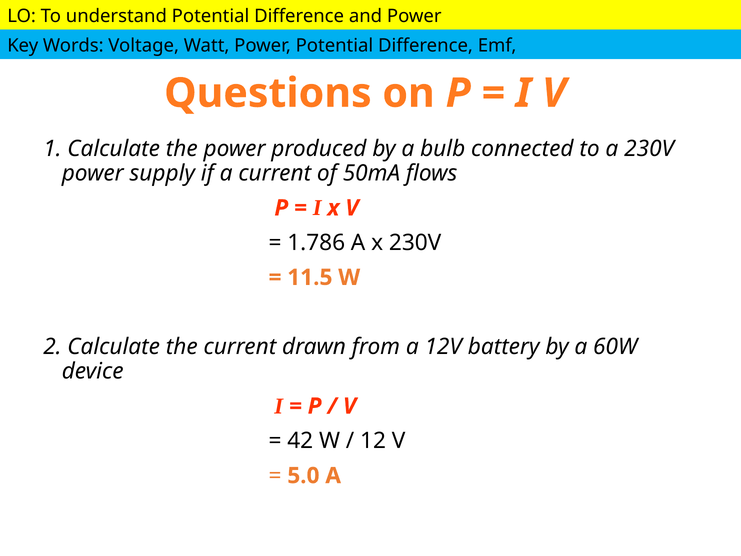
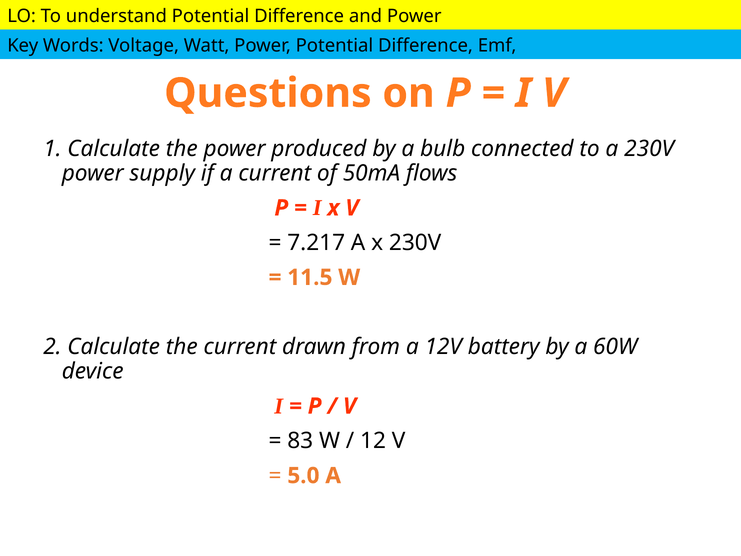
1.786: 1.786 -> 7.217 (316, 243)
42: 42 -> 83 (300, 441)
